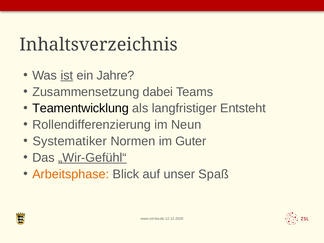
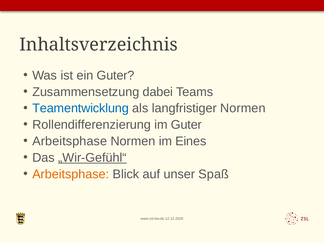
ist underline: present -> none (67, 75)
ein Jahre: Jahre -> Guter (116, 75)
Teamentwicklung colour: black -> blue (81, 108)
langfristiger Entsteht: Entsteht -> Normen (243, 108)
im Neun: Neun -> Guter (186, 125)
Systematiker: Systematiker -> Arbeitsphase (70, 141)
Guter: Guter -> Eines (191, 141)
